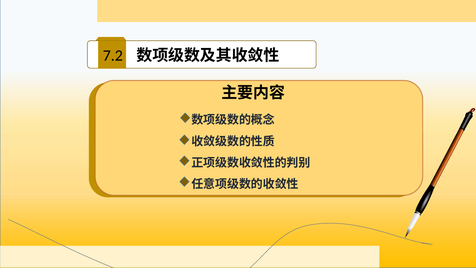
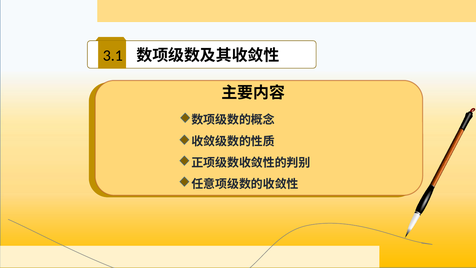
7.2: 7.2 -> 3.1 (113, 56)
